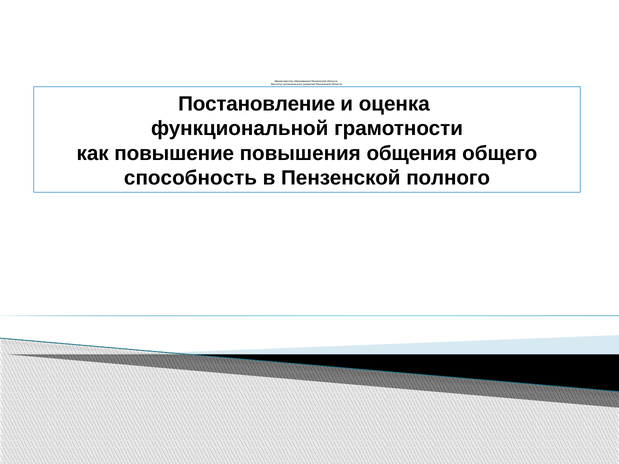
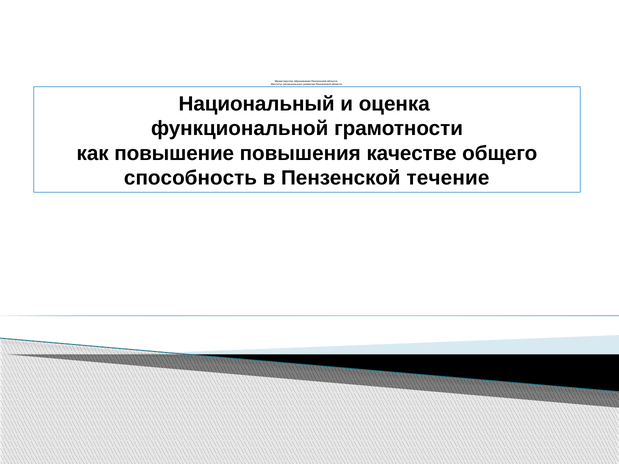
Постановление: Постановление -> Национальный (257, 104)
общения: общения -> качестве (412, 153)
полного: полного -> течение (448, 178)
